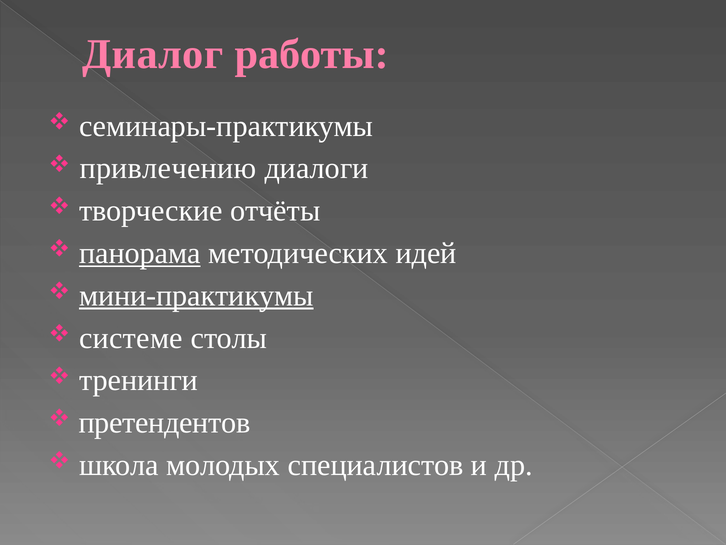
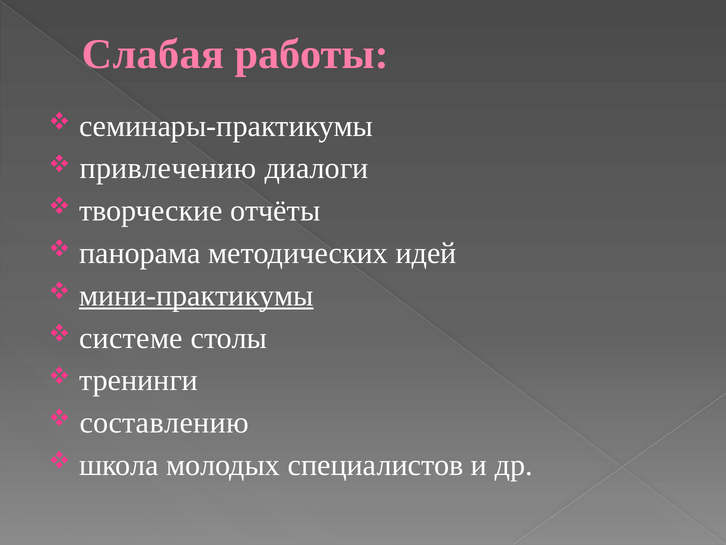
Диалог: Диалог -> Слабая (153, 54)
панорама underline: present -> none (140, 253)
претендентов: претендентов -> составлению (164, 422)
